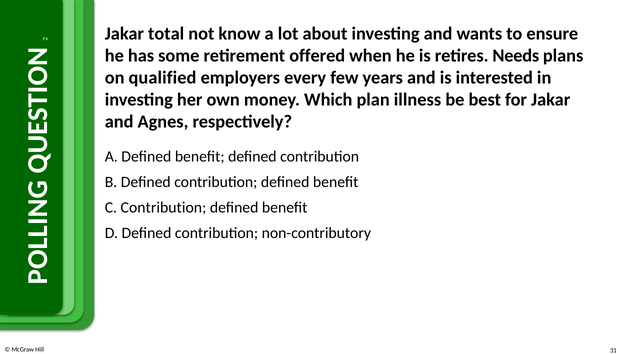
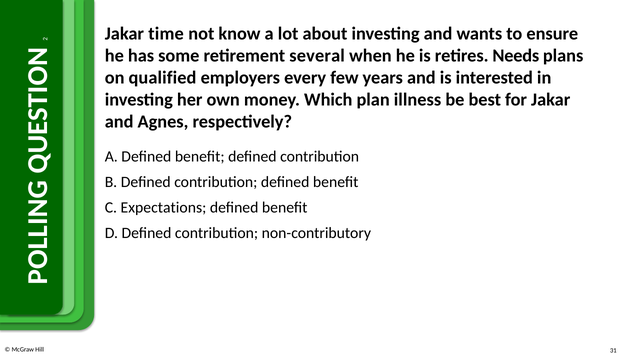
total: total -> time (166, 34)
offered: offered -> several (317, 56)
C Contribution: Contribution -> Expectations (163, 207)
